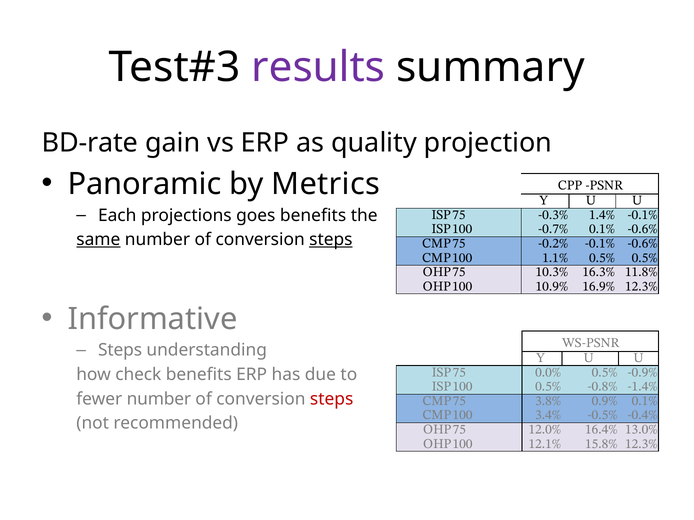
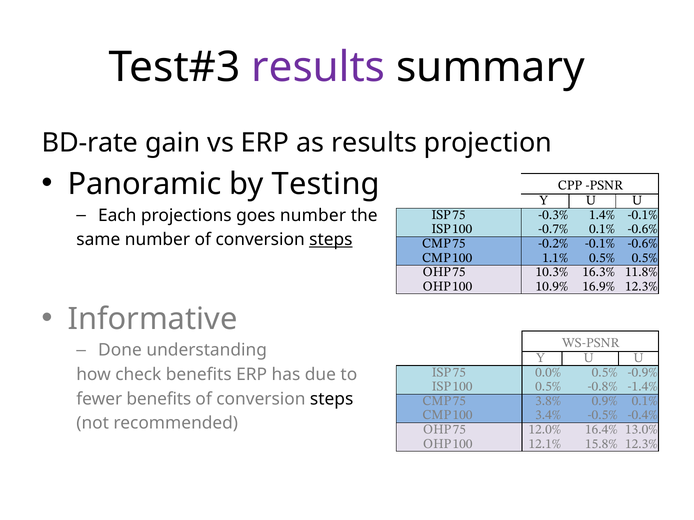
as quality: quality -> results (374, 143)
Metrics: Metrics -> Testing (326, 184)
goes benefits: benefits -> number (313, 216)
same underline: present -> none (98, 240)
Steps: Steps -> Done (120, 351)
fewer number: number -> benefits (159, 399)
steps colour: red -> black (332, 399)
